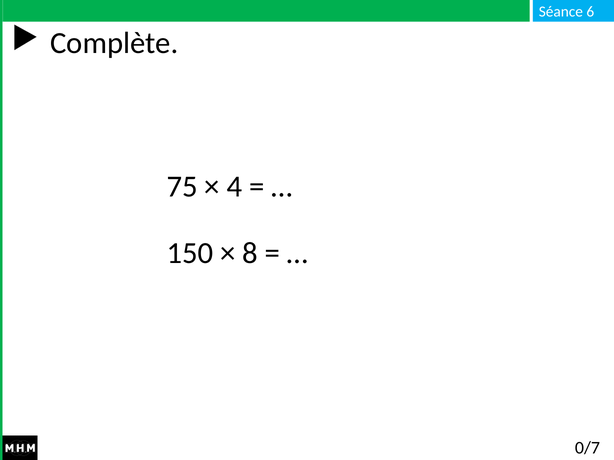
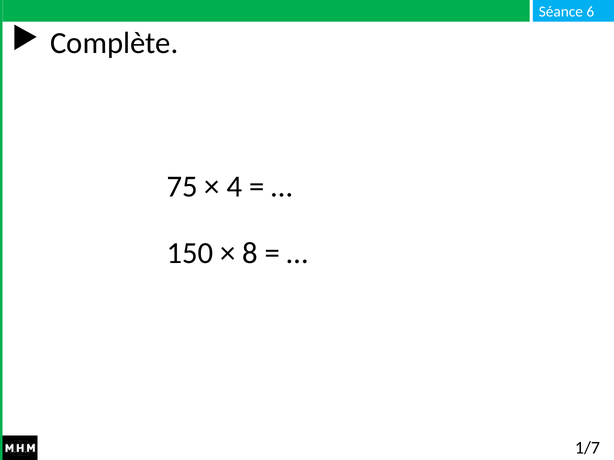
0/7: 0/7 -> 1/7 (587, 448)
